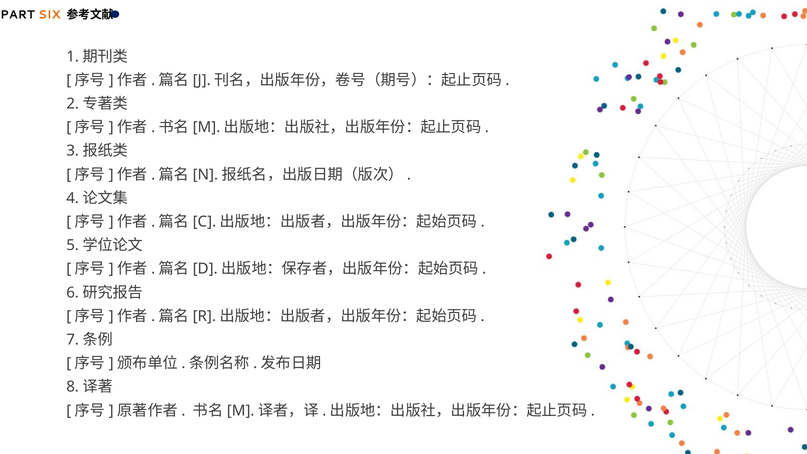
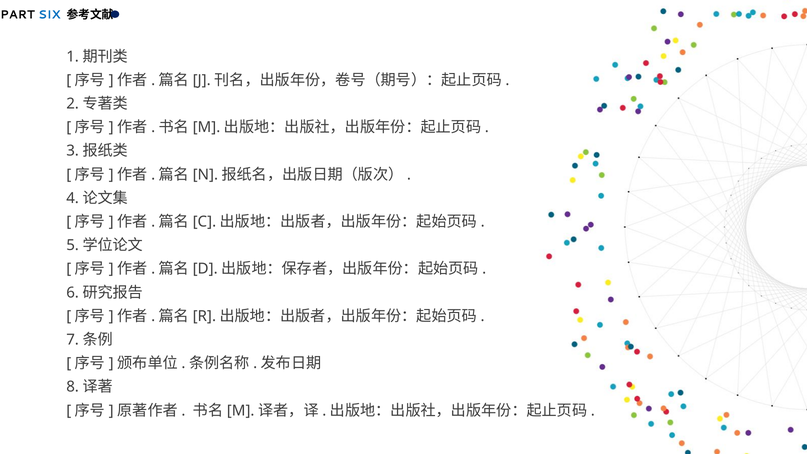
SIX colour: orange -> blue (49, 15)
